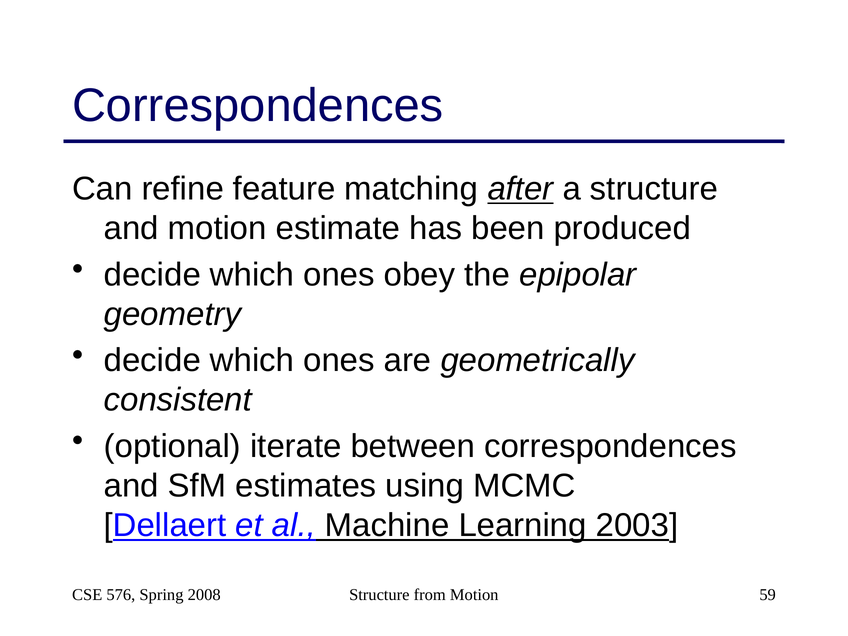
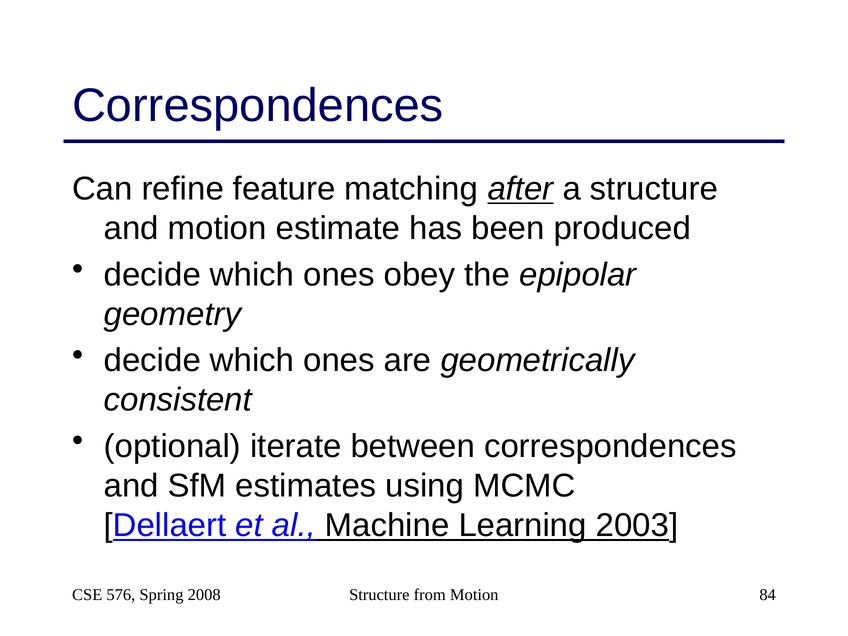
59: 59 -> 84 (768, 595)
